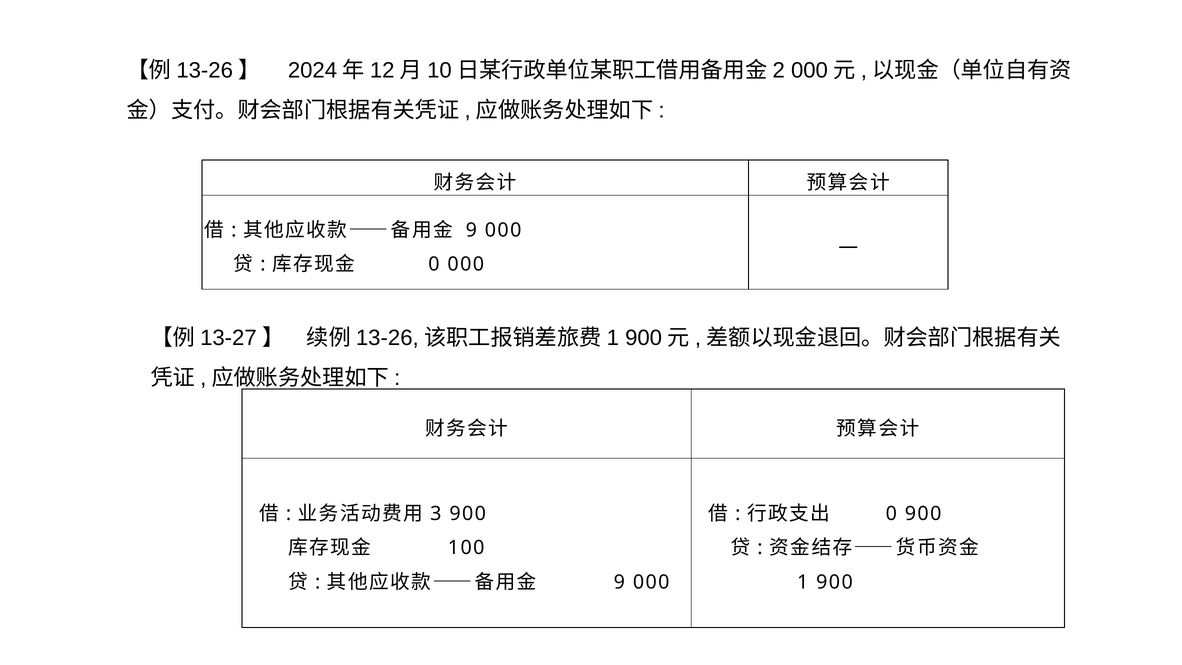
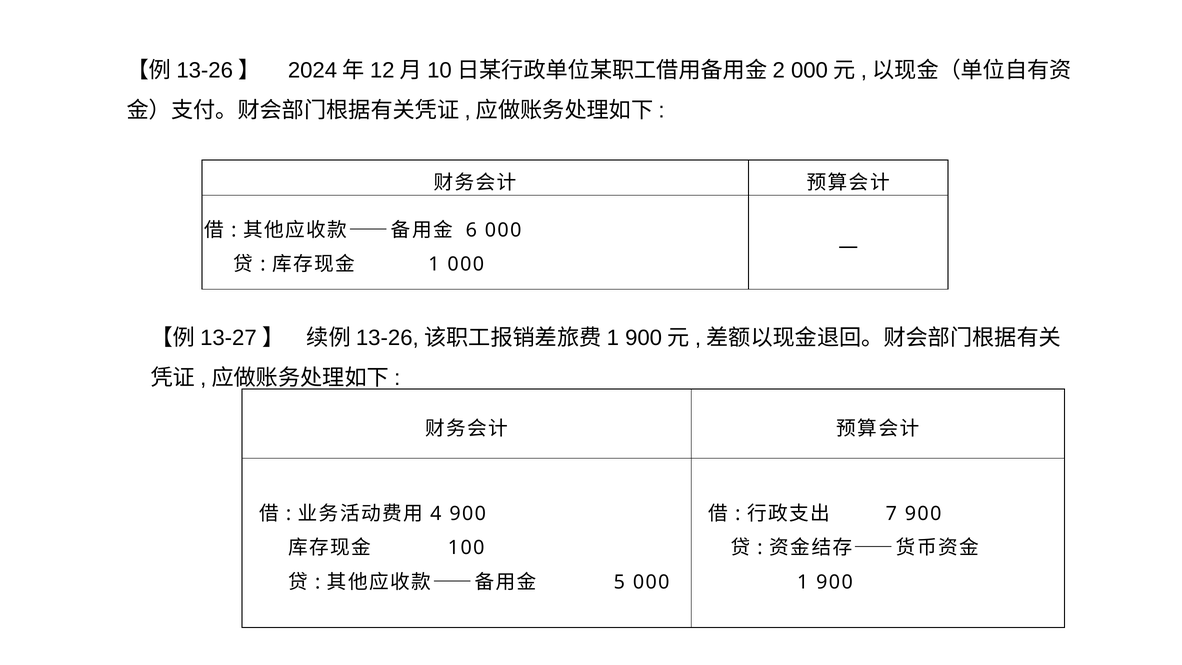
9: 9 -> 6 (471, 230)
0: 0 -> 1 (434, 264)
3: 3 -> 4 (436, 514)
0: 0 -> 7 (891, 514)
9: 9 -> 5 (619, 582)
